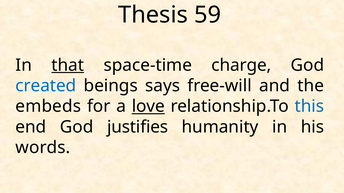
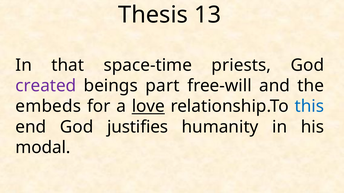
59: 59 -> 13 (208, 15)
that underline: present -> none (68, 65)
charge: charge -> priests (241, 65)
created colour: blue -> purple (46, 86)
says: says -> part (162, 86)
words: words -> modal (43, 148)
